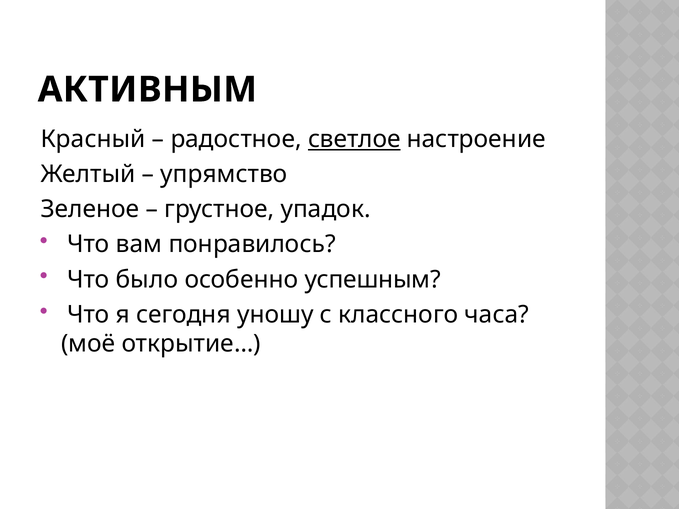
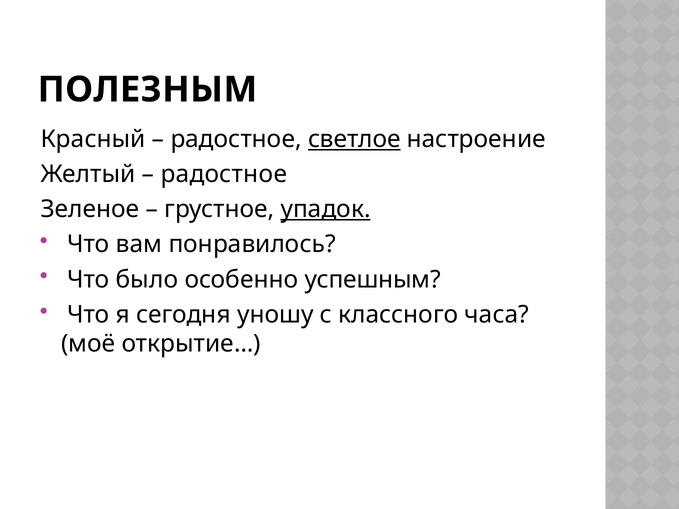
АКТИВНЫМ: АКТИВНЫМ -> ПОЛЕЗНЫМ (147, 90)
упрямство: упрямство -> радостное (224, 174)
упадок underline: none -> present (326, 209)
